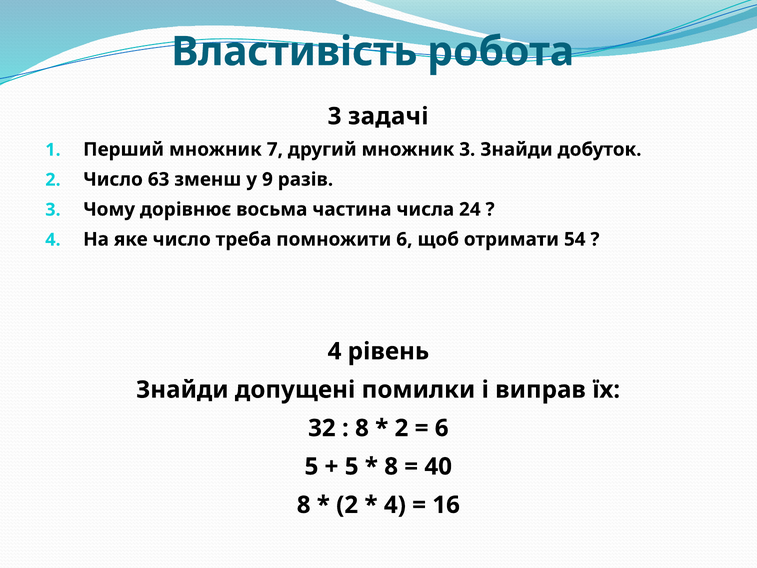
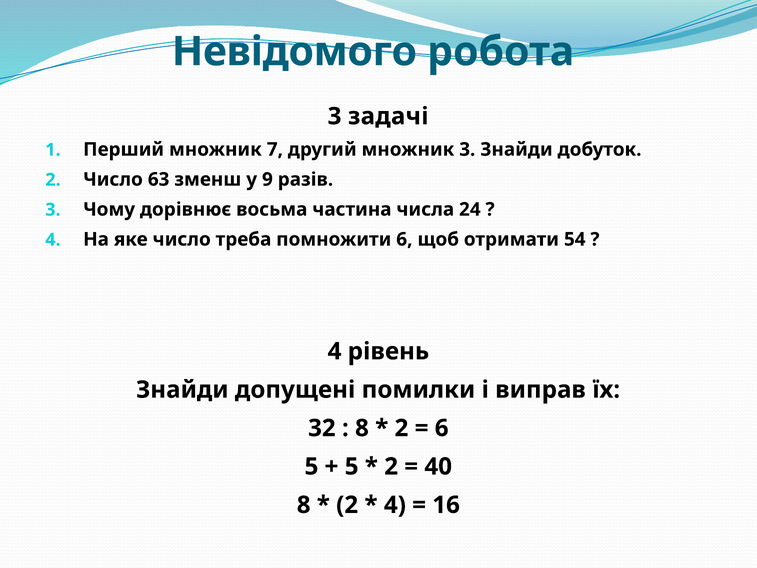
Властивість: Властивість -> Невідомого (294, 52)
8: 8 -> 2 (391, 466)
